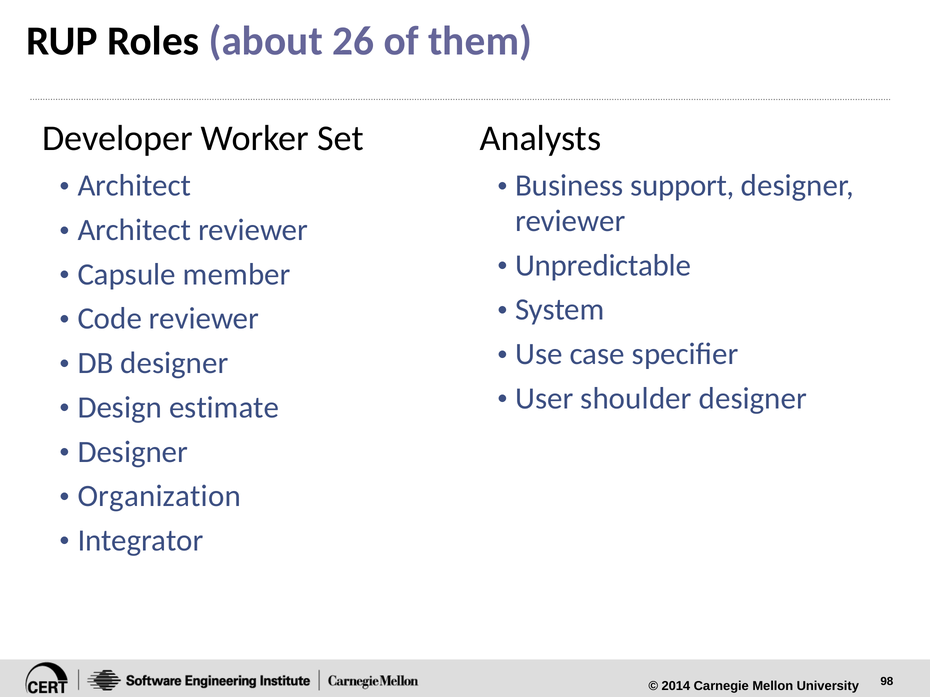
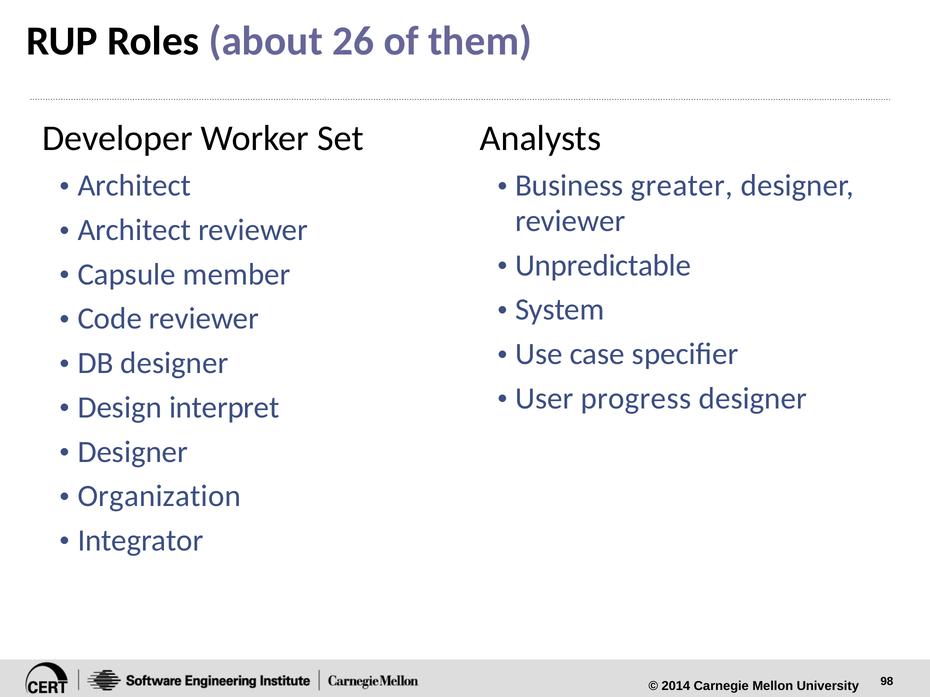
support: support -> greater (682, 186)
shoulder: shoulder -> progress (636, 399)
estimate: estimate -> interpret (224, 408)
